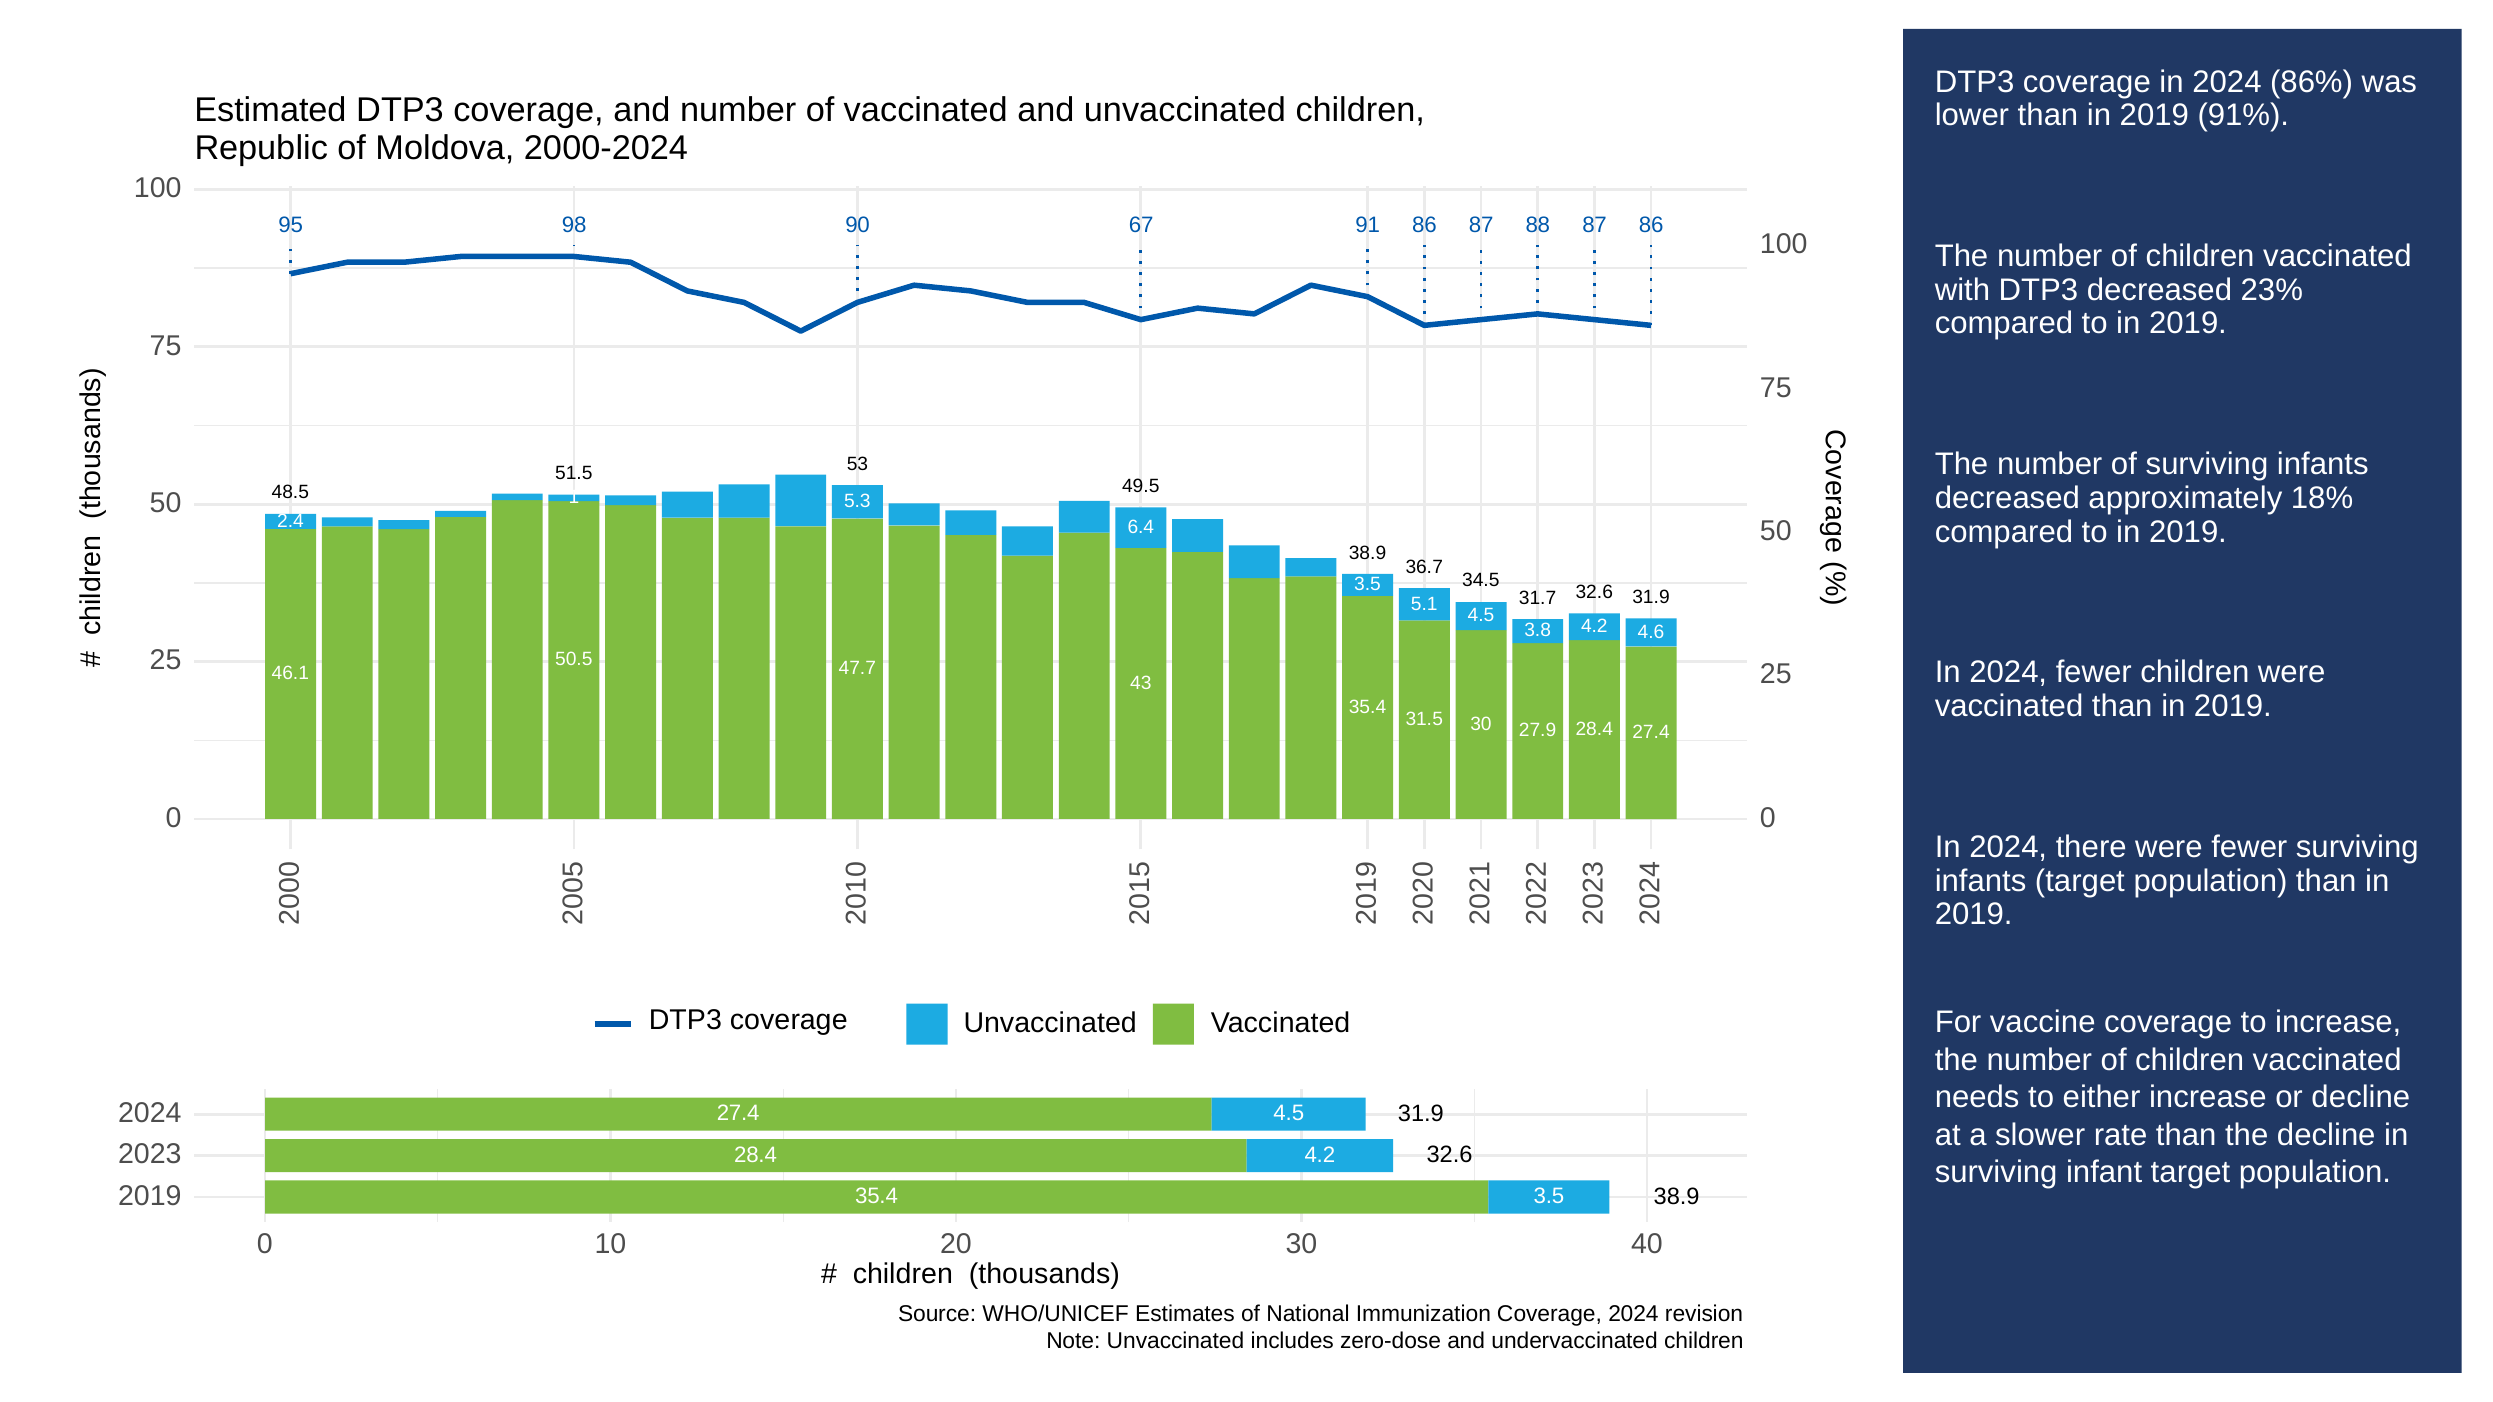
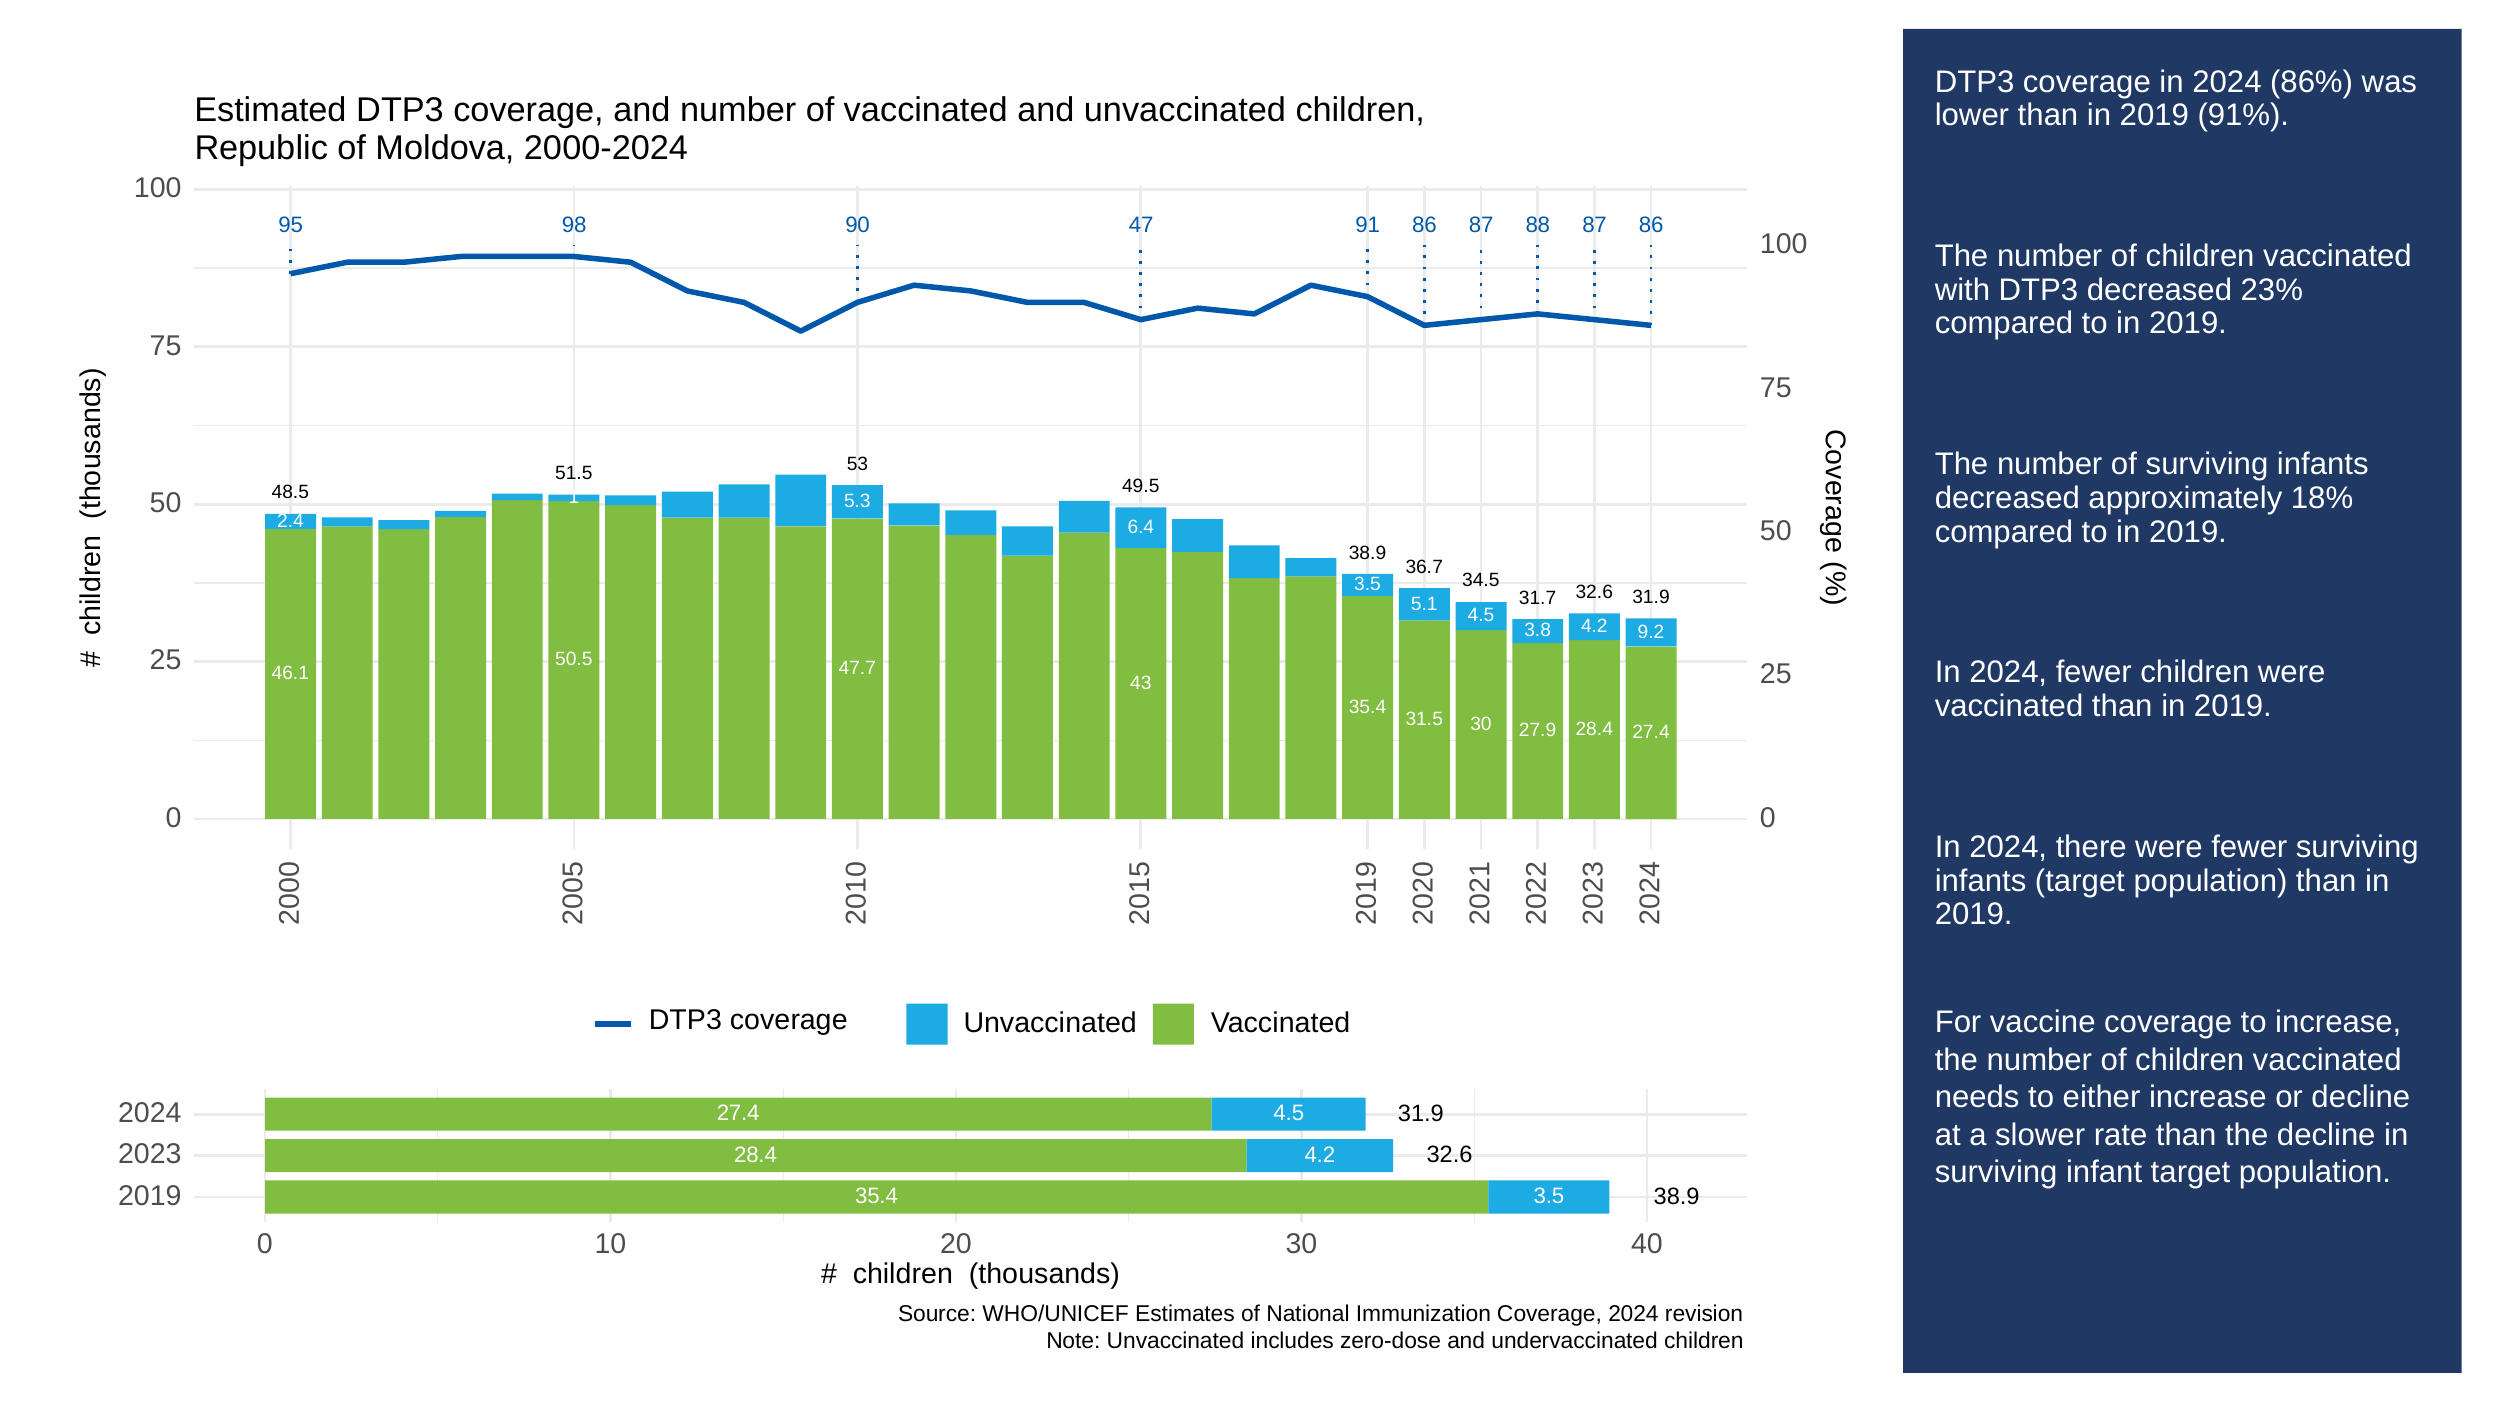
67: 67 -> 47 (1141, 225)
4.6: 4.6 -> 9.2 (1651, 632)
